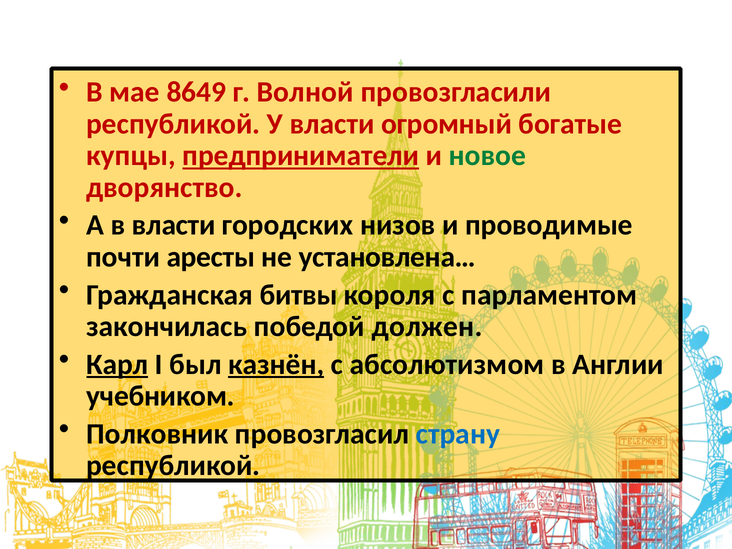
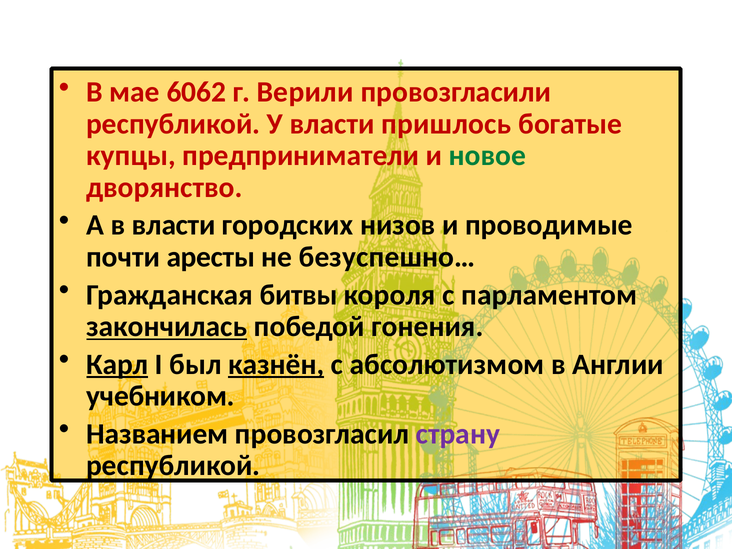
8649: 8649 -> 6062 (196, 92)
Волной: Волной -> Верили (305, 92)
огромный: огромный -> пришлось (446, 124)
предприниматели underline: present -> none (301, 156)
установлена…: установлена… -> безуспешно… (387, 257)
закончилась underline: none -> present (167, 327)
должен: должен -> гонения (427, 327)
Полковник: Полковник -> Названием (157, 434)
страну colour: blue -> purple (458, 434)
